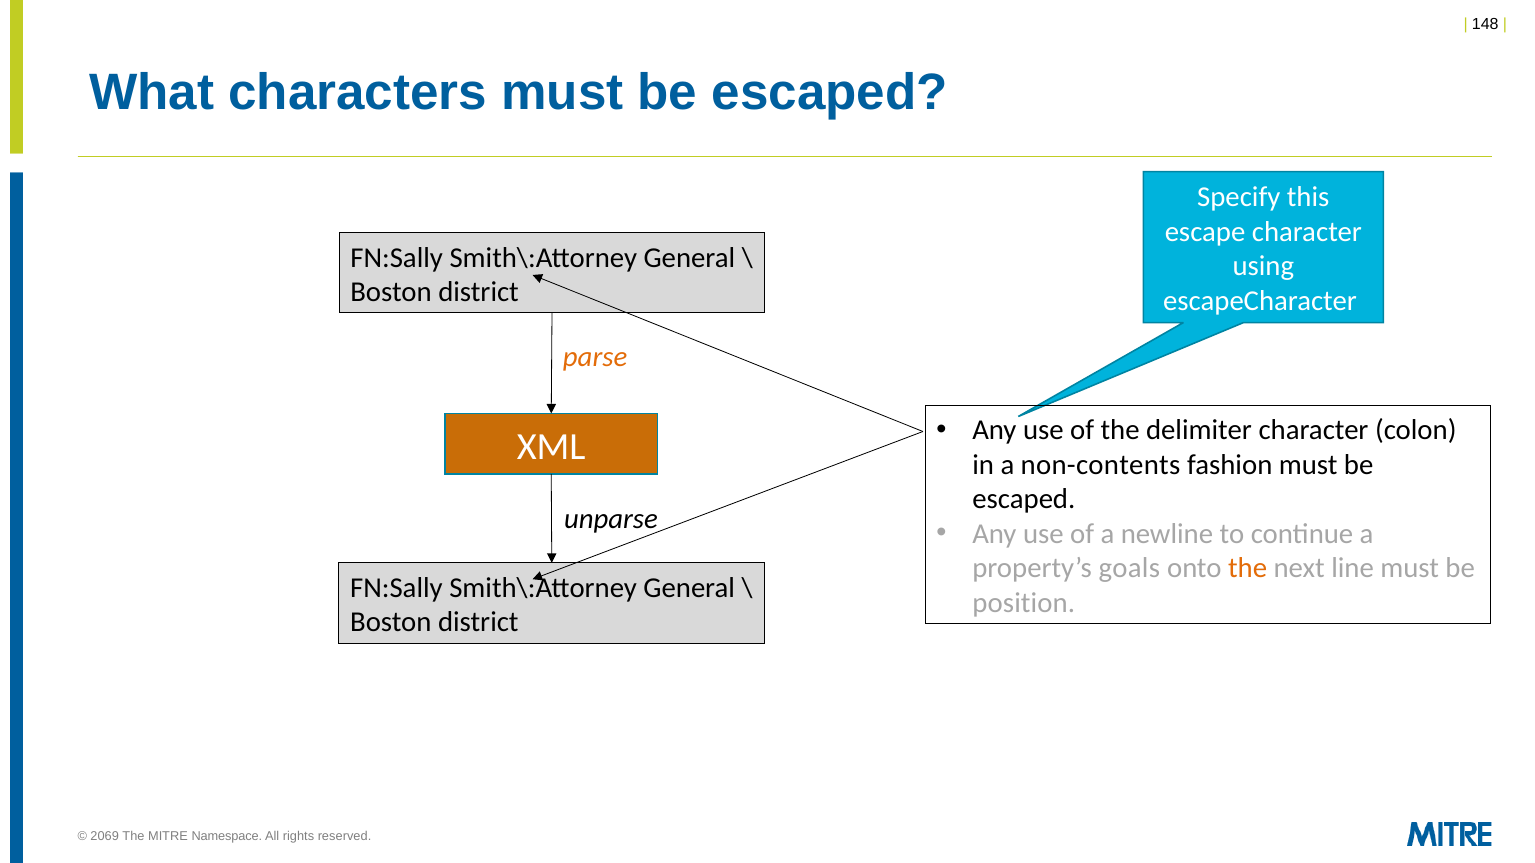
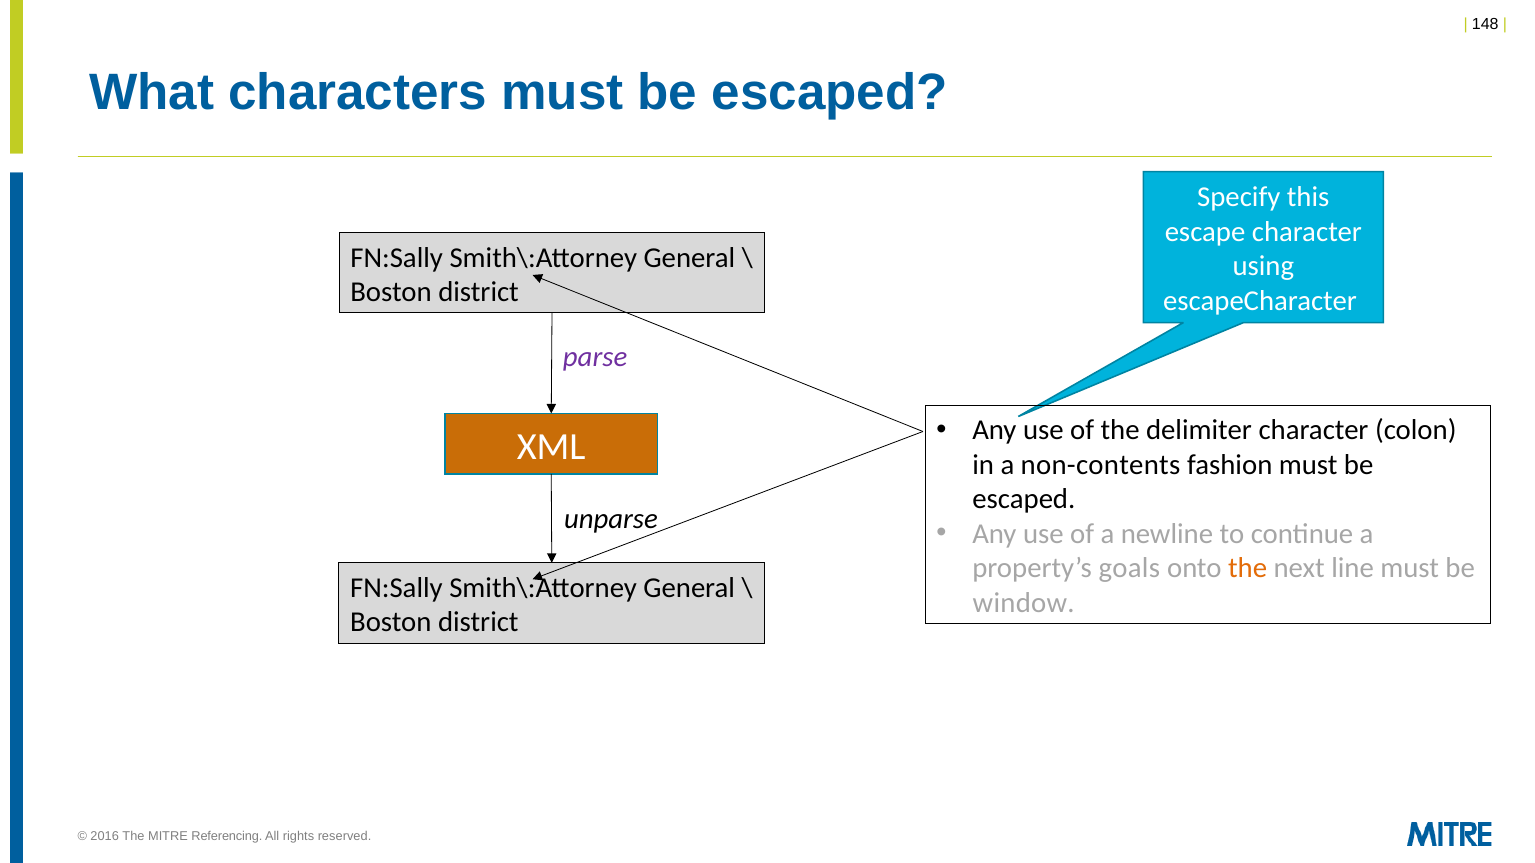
parse colour: orange -> purple (595, 358)
position: position -> window (1024, 603)
2069: 2069 -> 2016 (105, 837)
Namespace: Namespace -> Referencing (227, 837)
